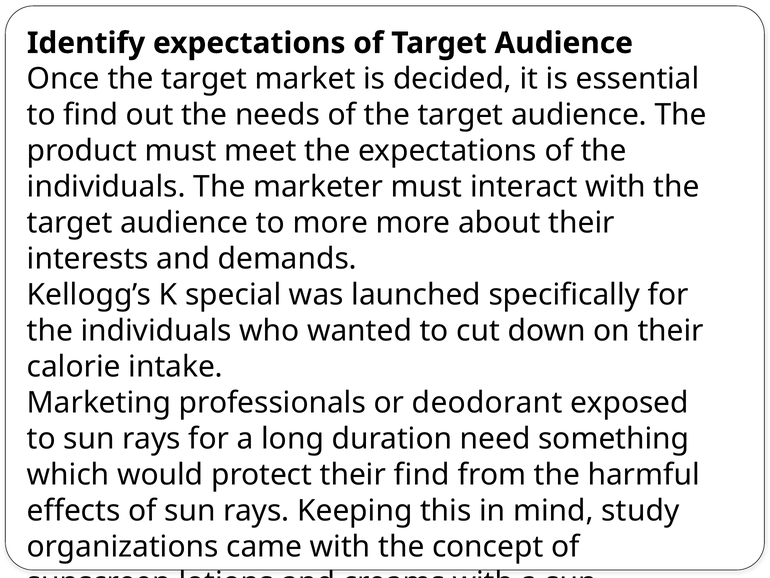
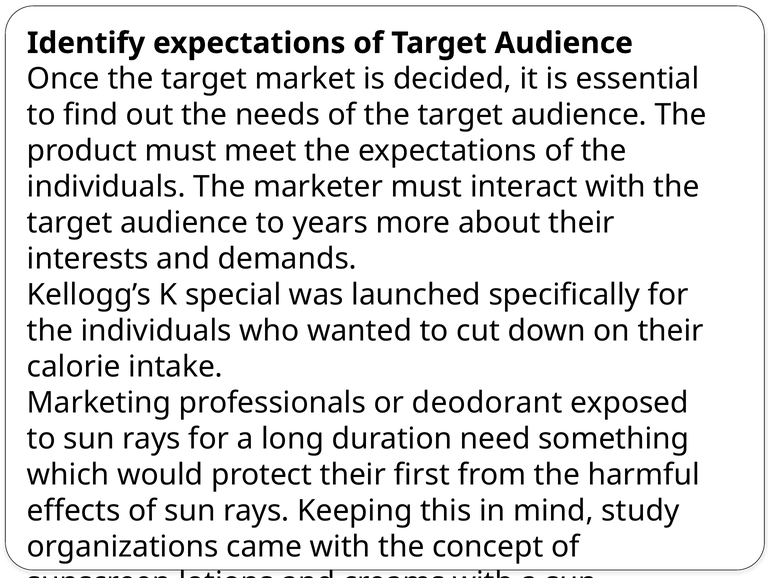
to more: more -> years (330, 223)
their find: find -> first (422, 475)
